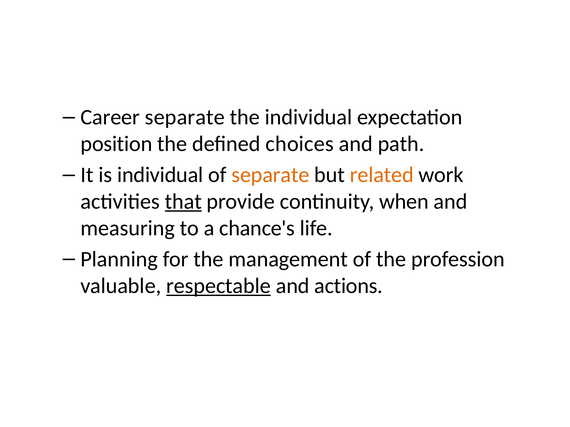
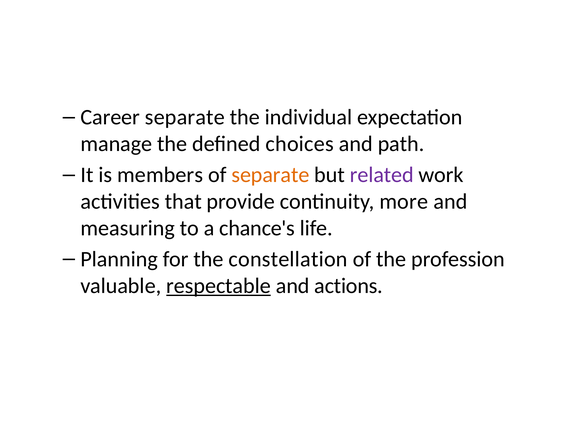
position: position -> manage (116, 144)
is individual: individual -> members (160, 175)
related colour: orange -> purple (382, 175)
that underline: present -> none (183, 202)
when: when -> more (404, 202)
management: management -> constellation (288, 259)
